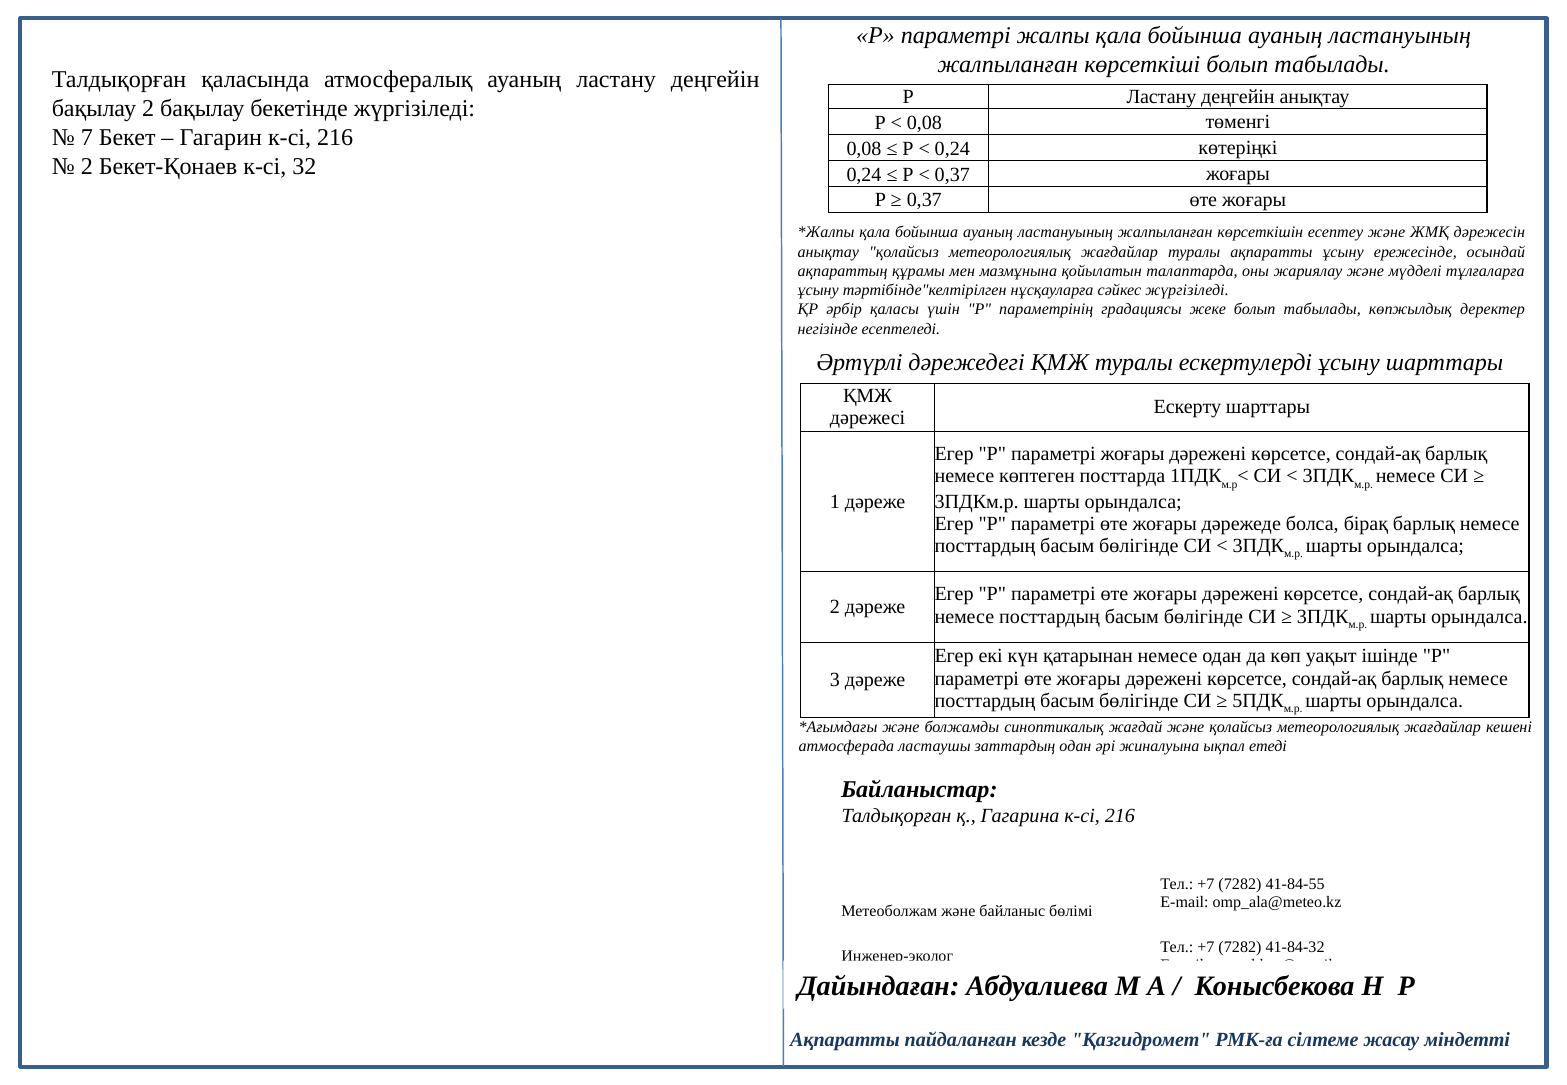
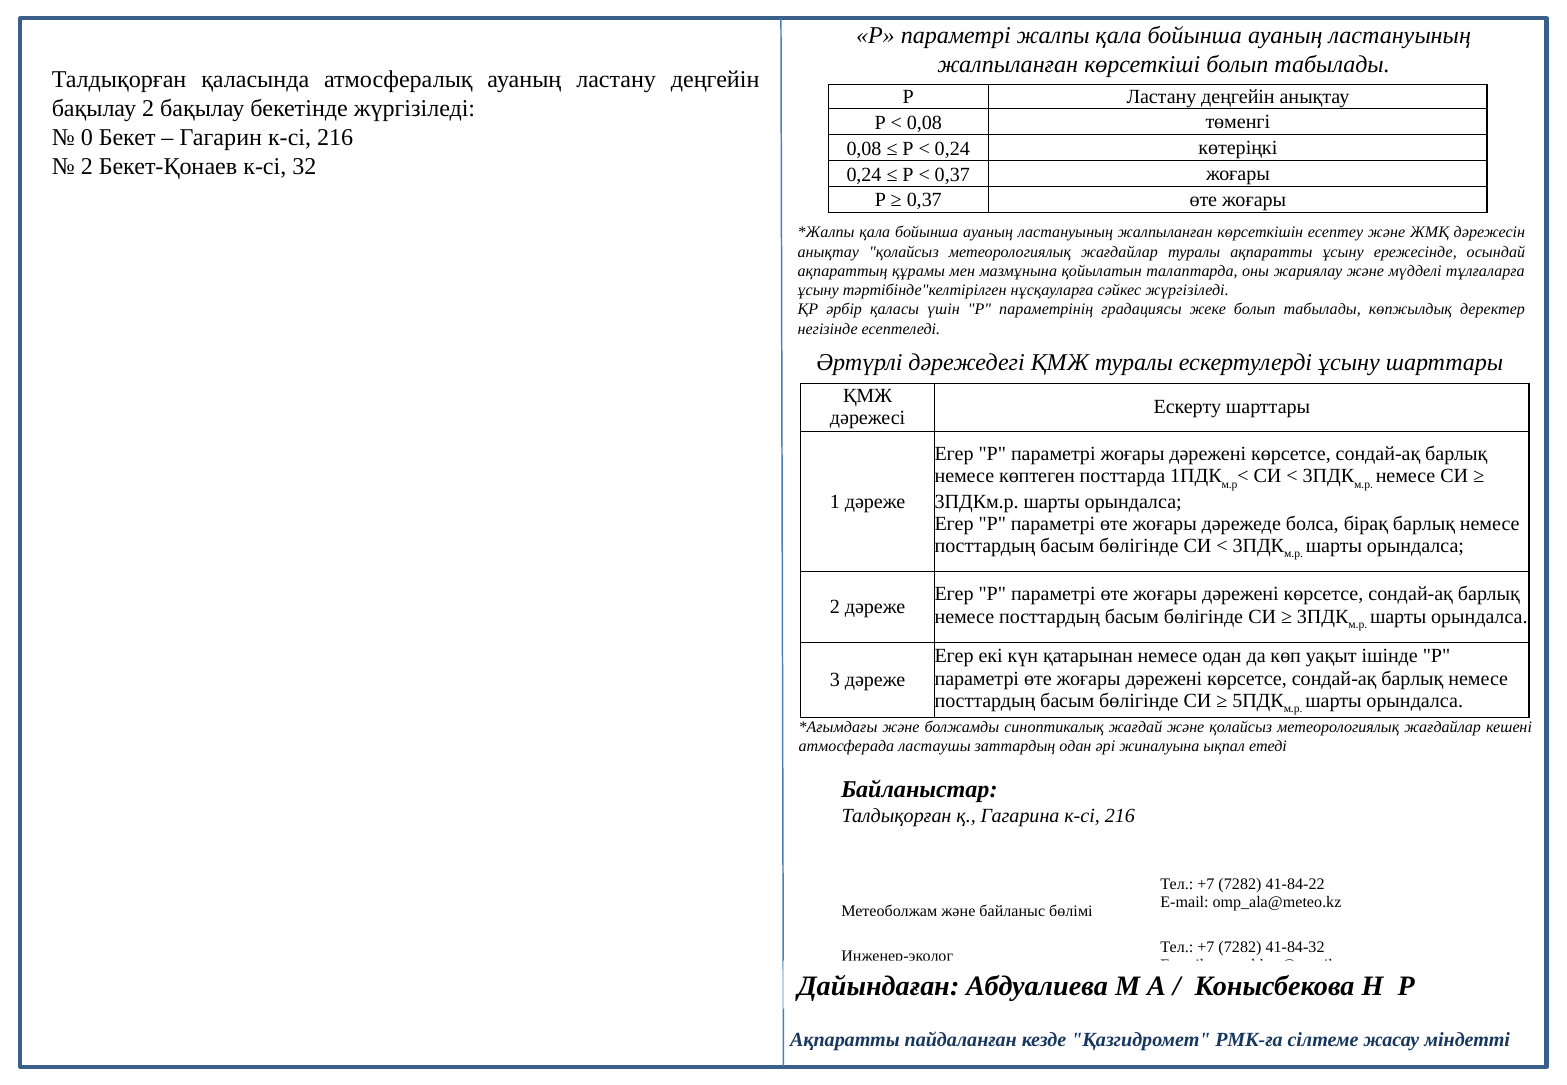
7: 7 -> 0 (87, 138)
41-84-55: 41-84-55 -> 41-84-22 (1295, 884)
